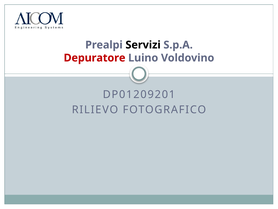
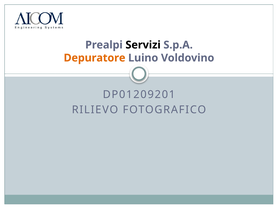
Depuratore colour: red -> orange (95, 58)
